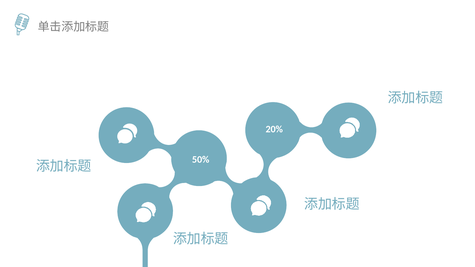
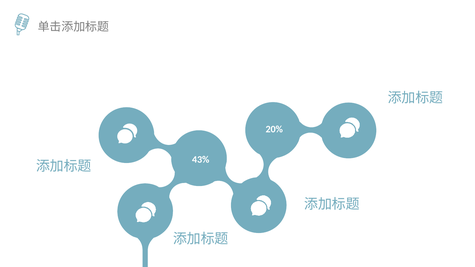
50%: 50% -> 43% (201, 160)
